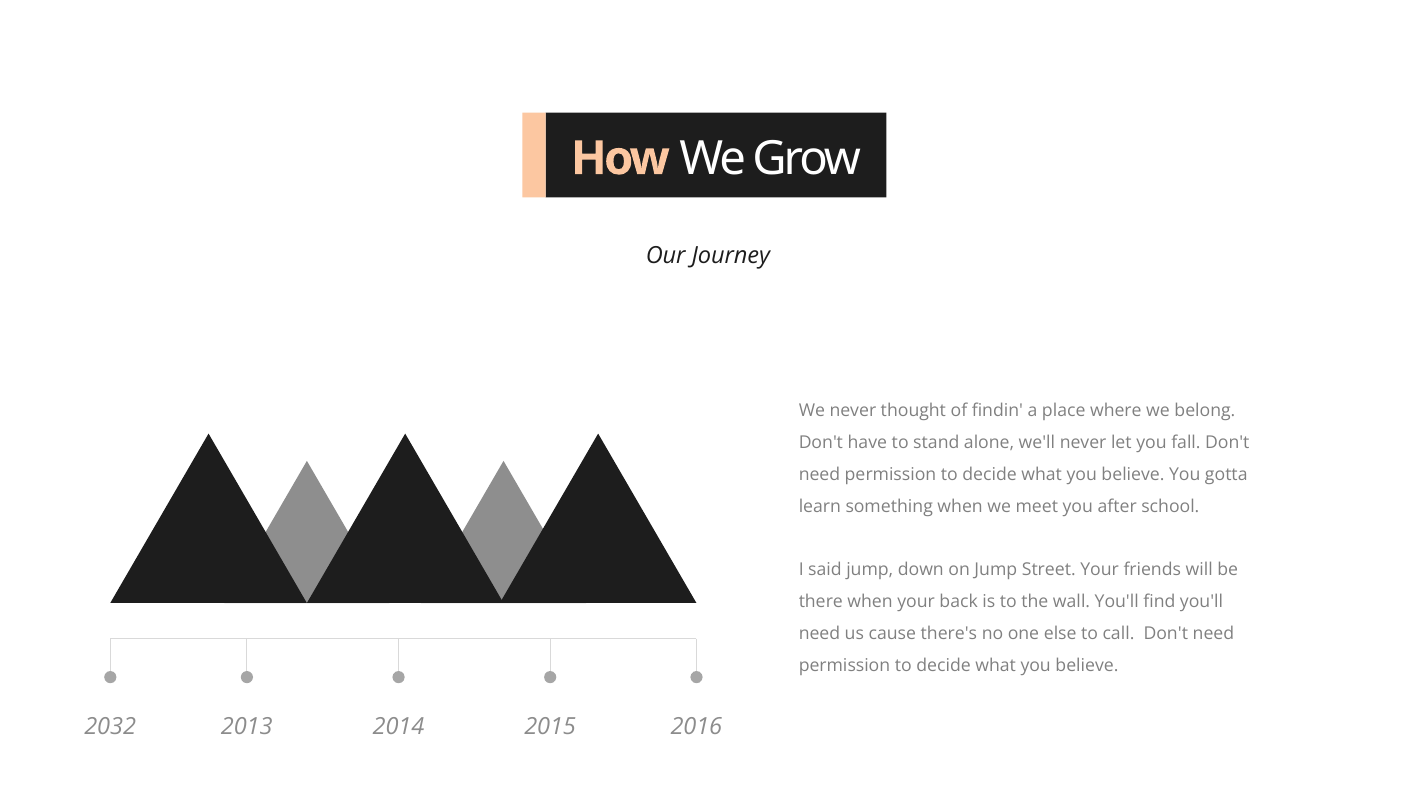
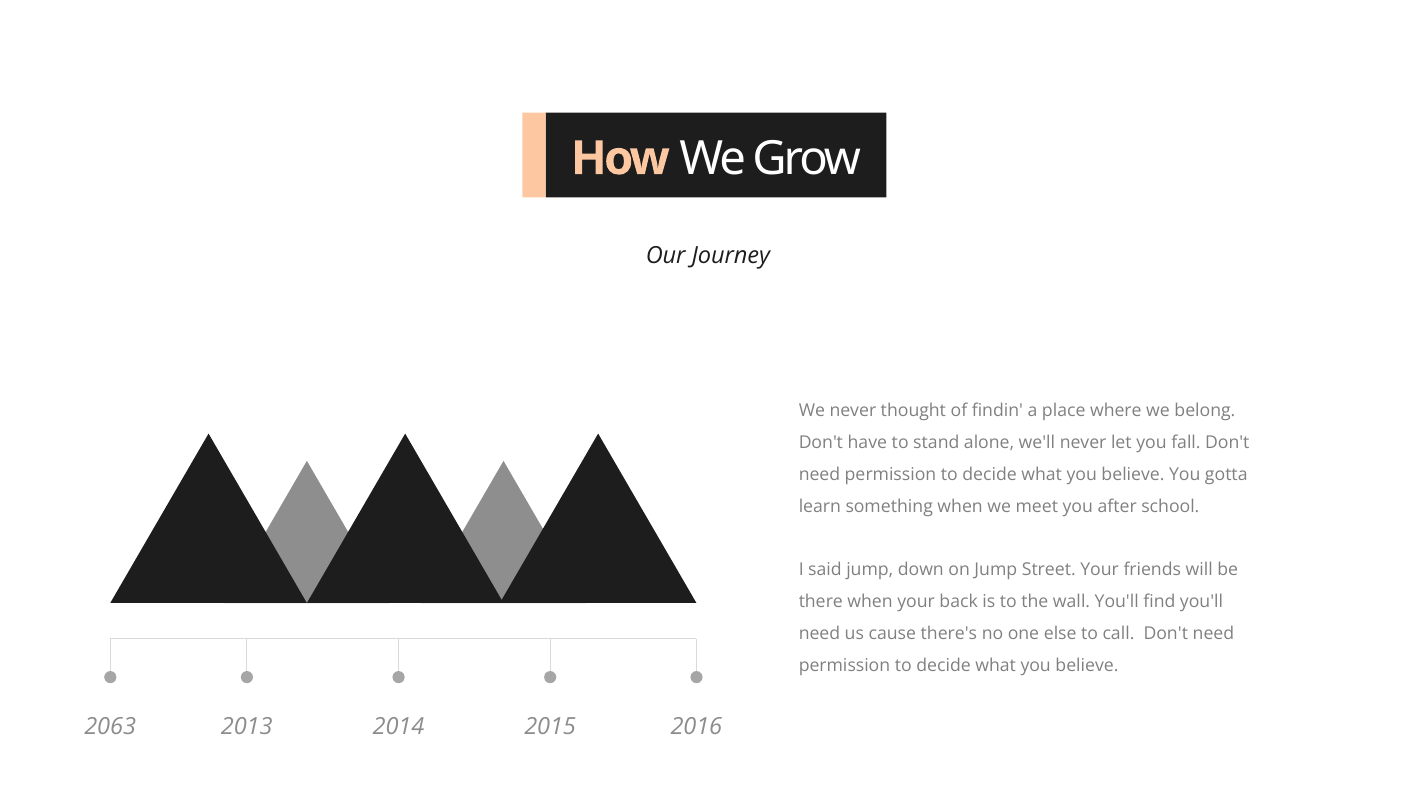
2032: 2032 -> 2063 (110, 727)
